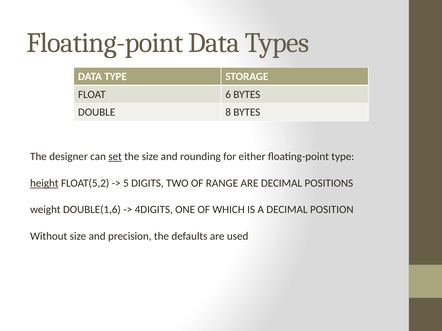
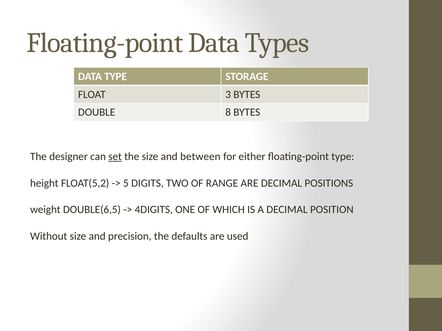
6: 6 -> 3 (228, 95)
rounding: rounding -> between (200, 157)
height underline: present -> none (44, 183)
DOUBLE(1,6: DOUBLE(1,6 -> DOUBLE(6,5 (92, 210)
